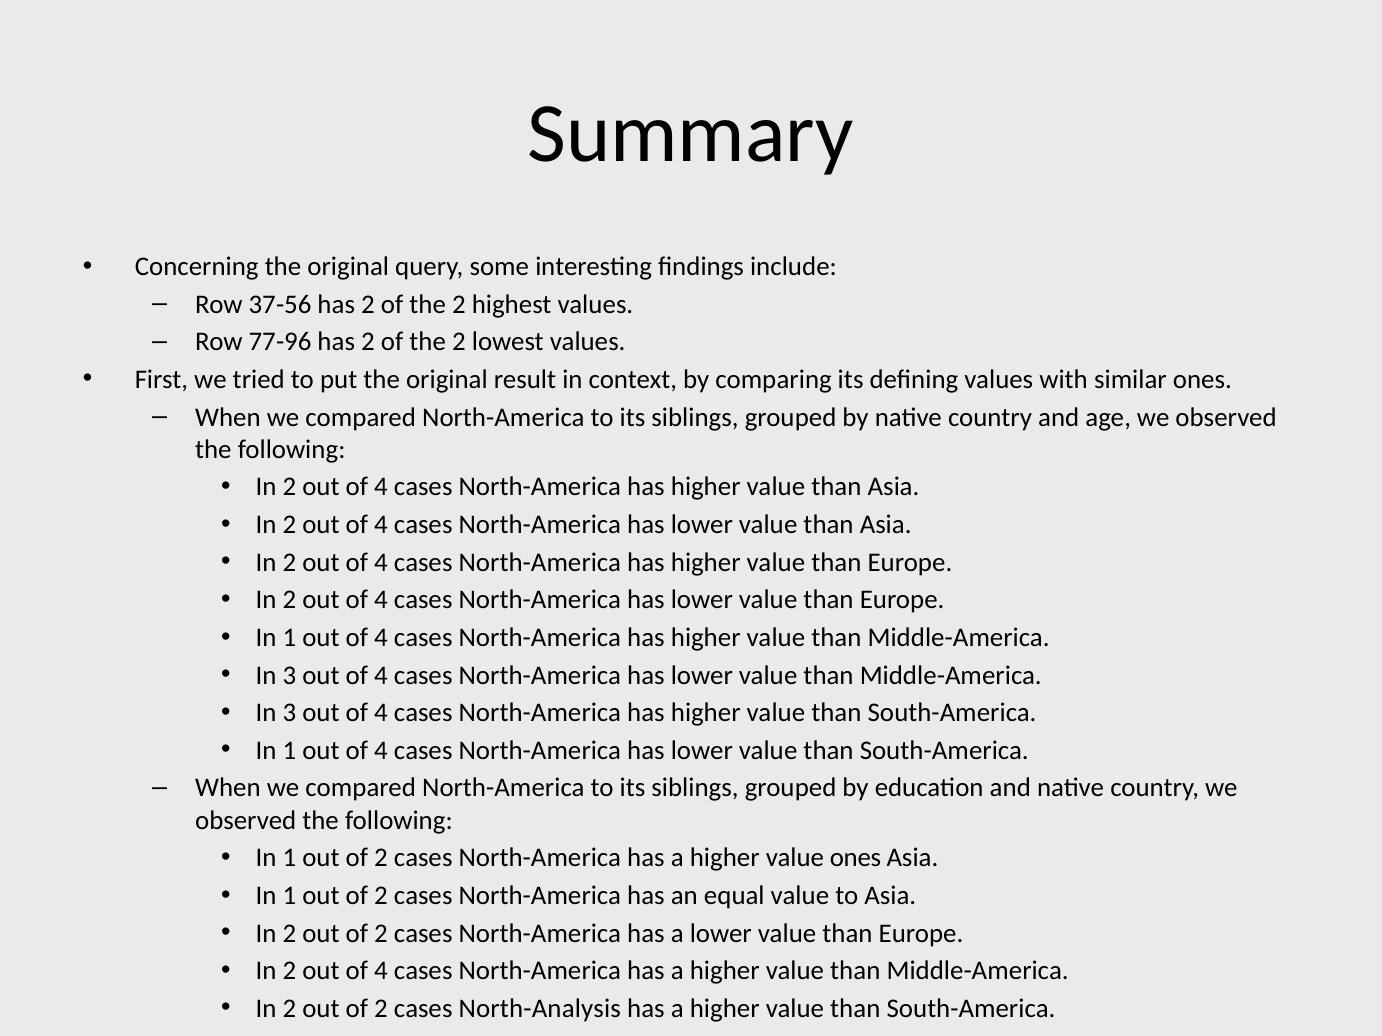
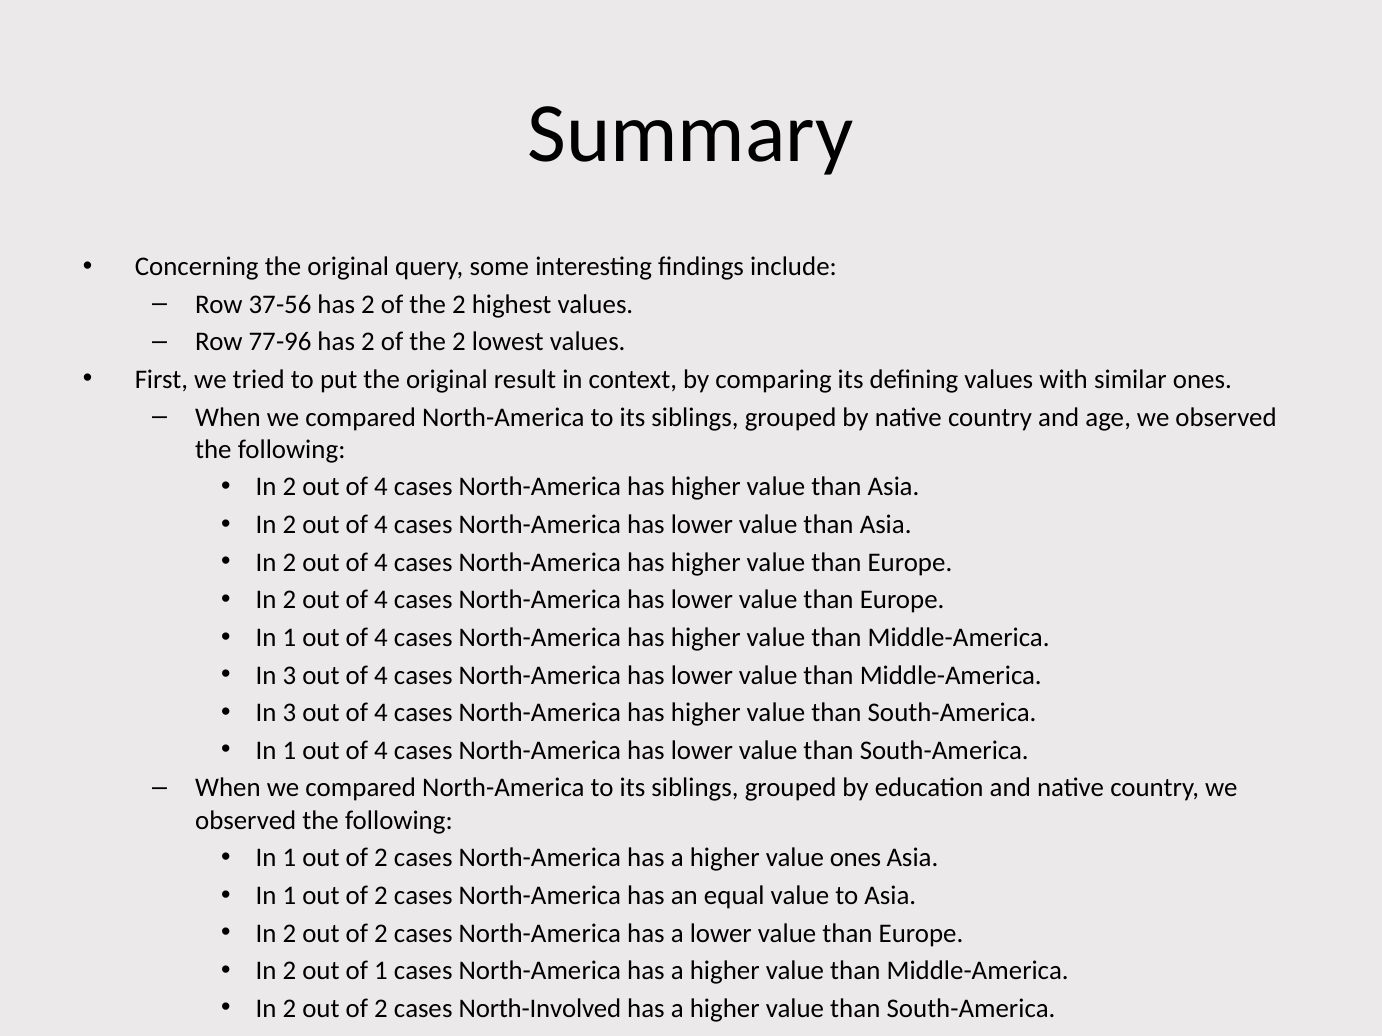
4: 4 -> 1 (381, 971)
North-Analysis: North-Analysis -> North-Involved (540, 1009)
